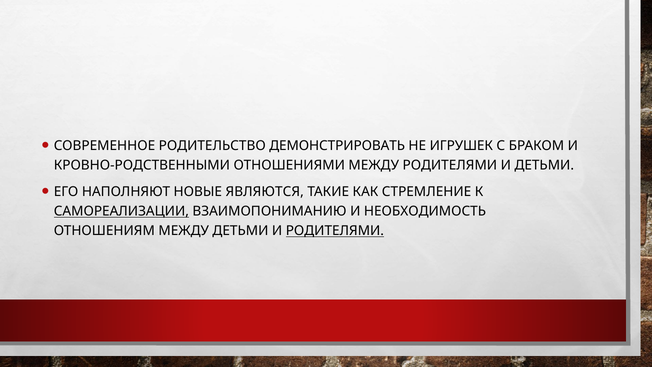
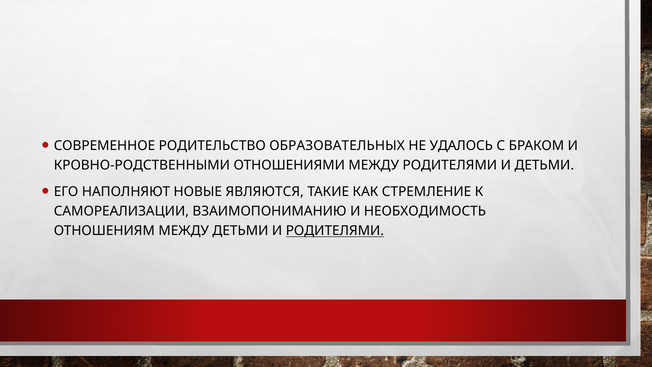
ДЕМОНСТРИРОВАТЬ: ДЕМОНСТРИРОВАТЬ -> ОБРАЗОВАТЕЛЬНЫХ (337, 146)
ИГРУШЕК: ИГРУШЕК -> УДАЛОСЬ (461, 146)
САМОРЕАЛИЗАЦИИ underline: present -> none (121, 211)
